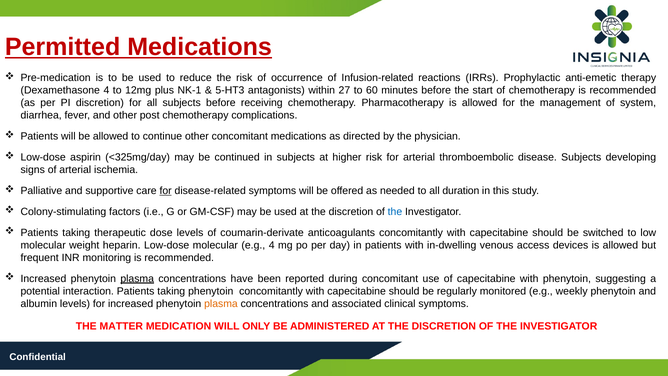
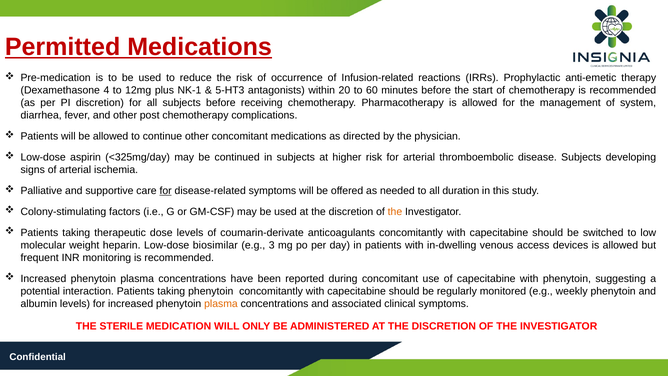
27: 27 -> 20 (344, 90)
the colour: blue -> orange (395, 212)
Low-dose molecular: molecular -> biosimilar (215, 245)
e.g 4: 4 -> 3 (272, 245)
plasma underline: present -> none (137, 278)
MATTER: MATTER -> STERILE (121, 326)
